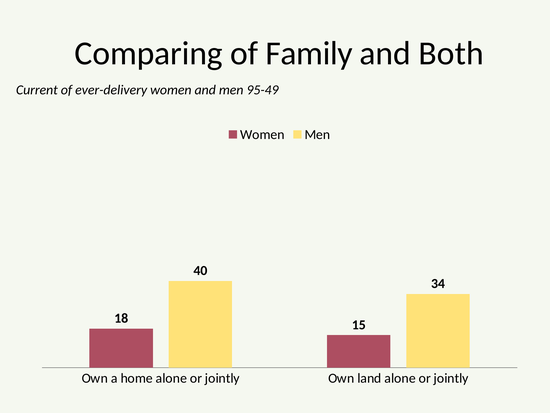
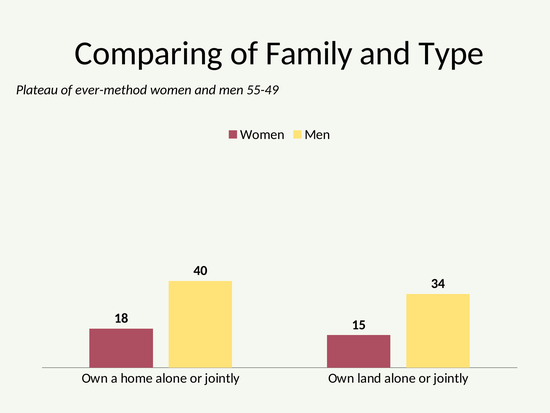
Both: Both -> Type (451, 53)
Current: Current -> Plateau (37, 90)
ever-delivery: ever-delivery -> ever-method (111, 90)
95-49: 95-49 -> 55-49 (263, 90)
